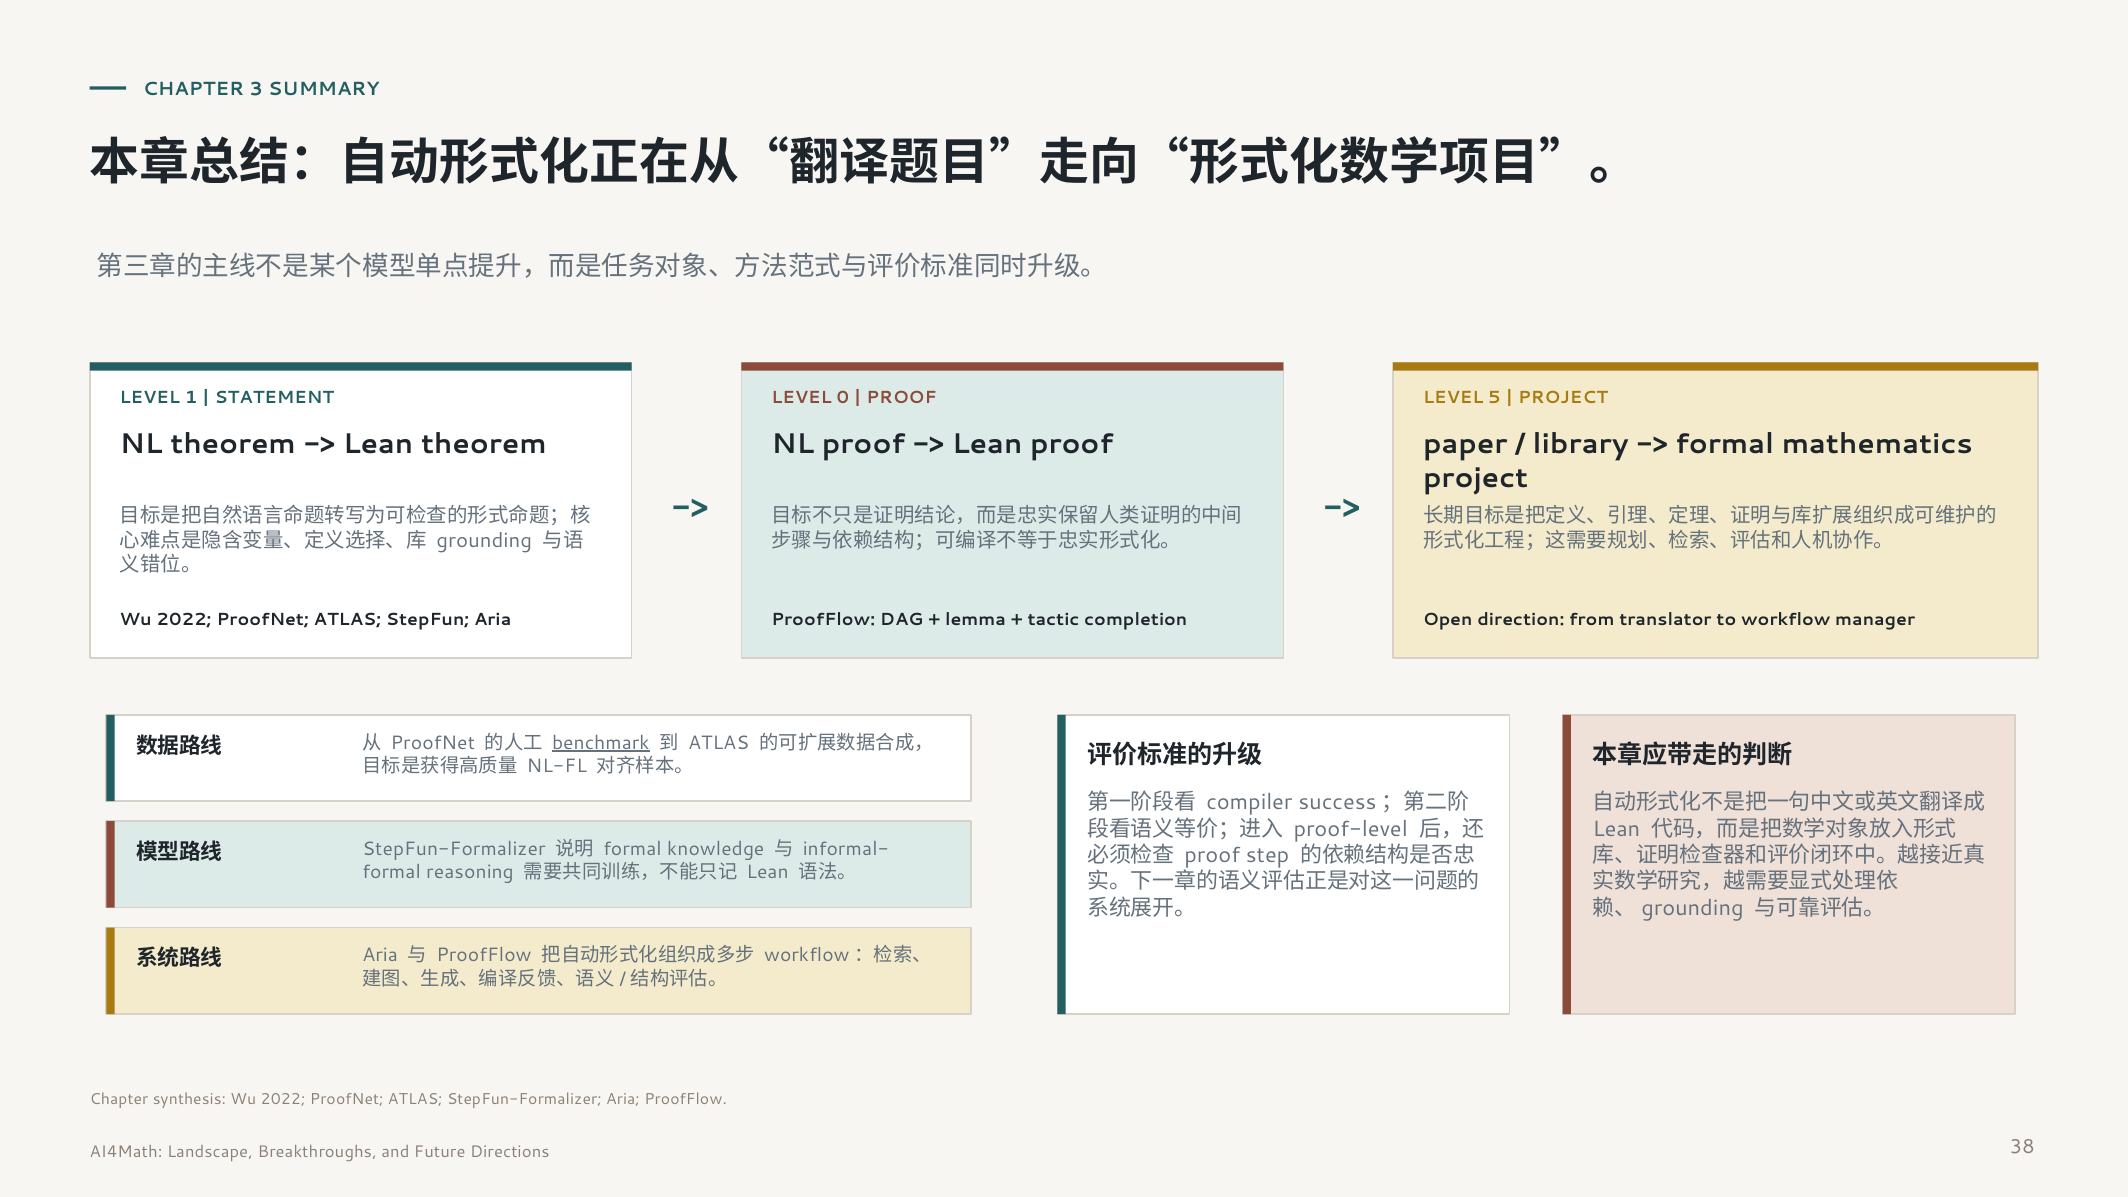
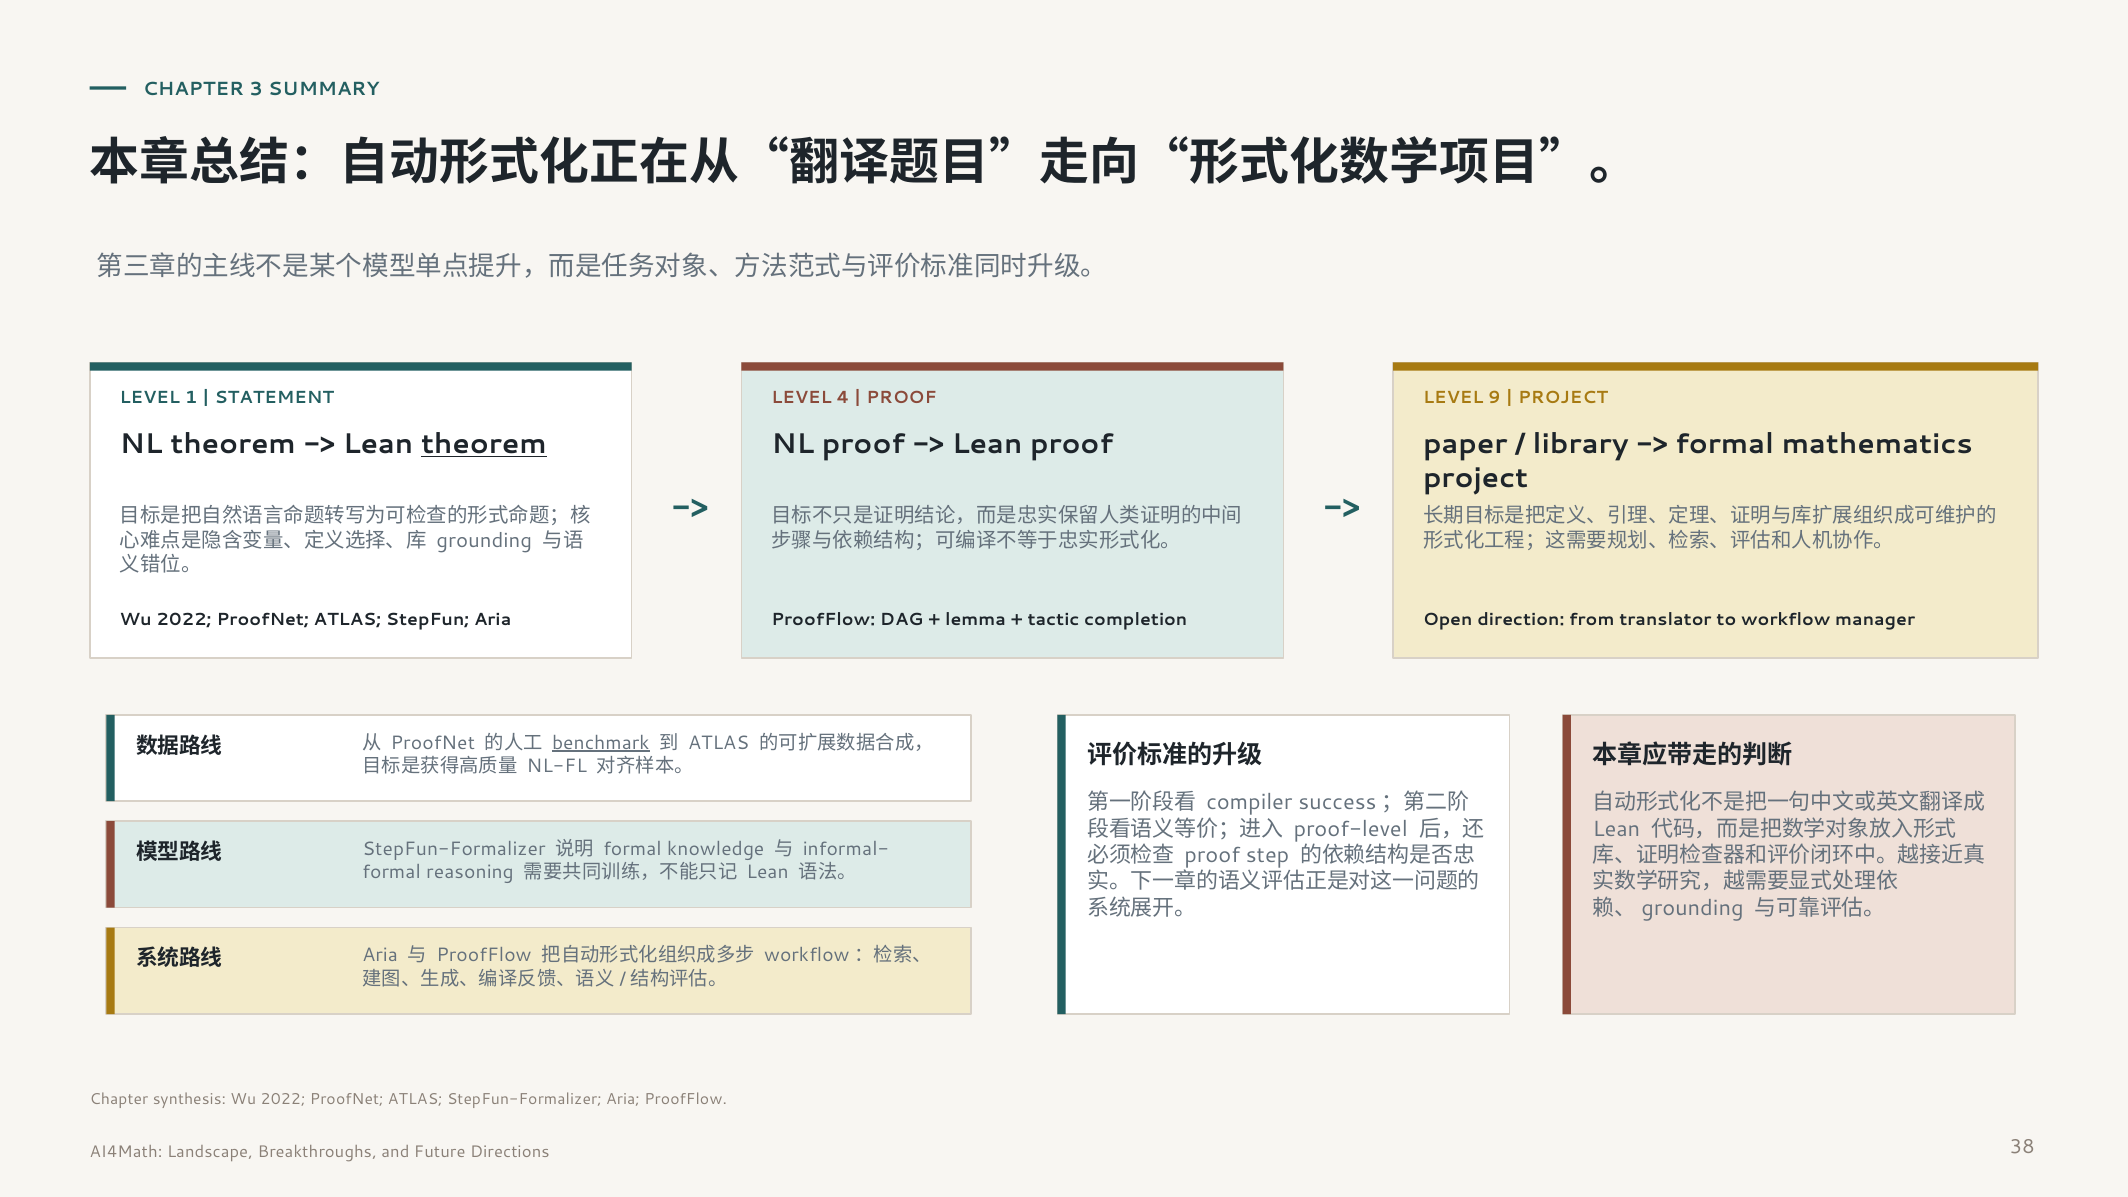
0: 0 -> 4 (843, 397)
5: 5 -> 9 (1495, 397)
theorem underline: none -> present (484, 444)
